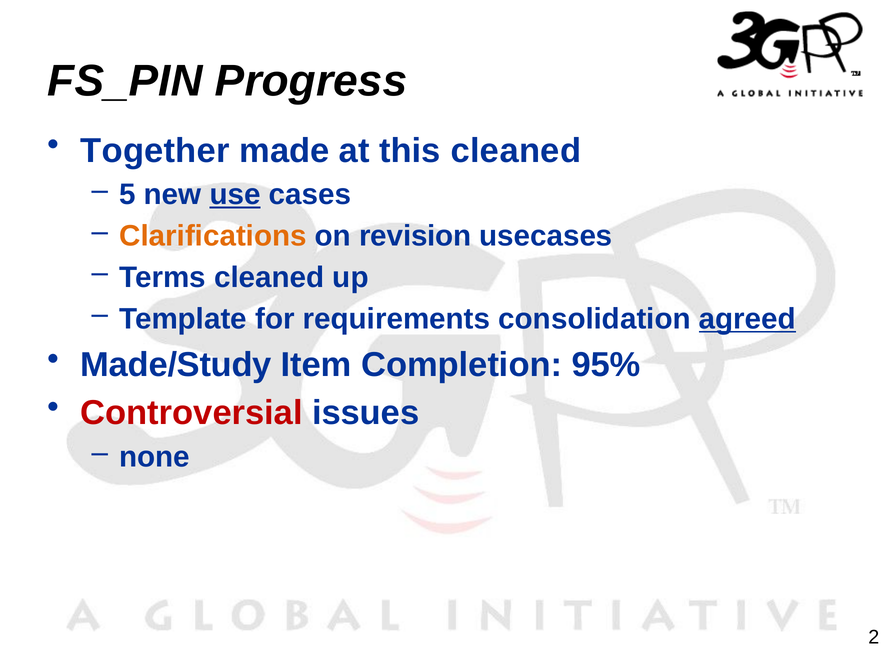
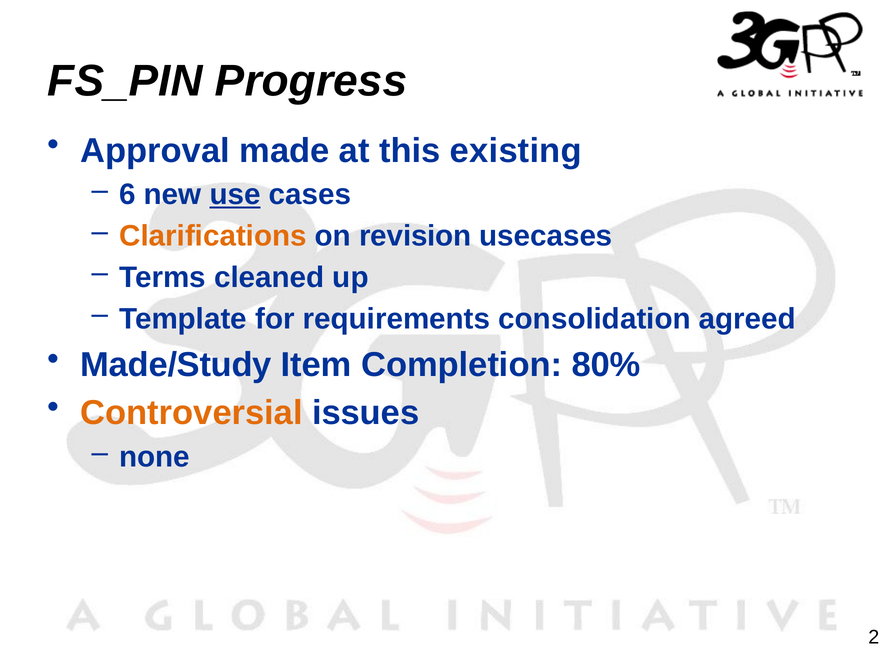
Together: Together -> Approval (155, 151)
this cleaned: cleaned -> existing (516, 151)
5: 5 -> 6 (128, 195)
agreed underline: present -> none (747, 319)
95%: 95% -> 80% (606, 365)
Controversial colour: red -> orange (192, 413)
